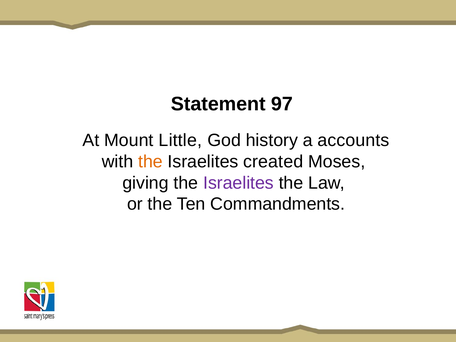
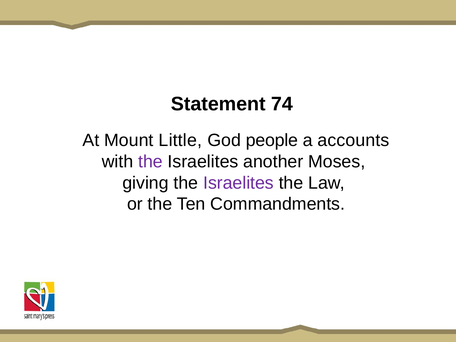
97: 97 -> 74 (282, 104)
history: history -> people (272, 140)
the colour: orange -> purple (150, 162)
created: created -> another (273, 162)
